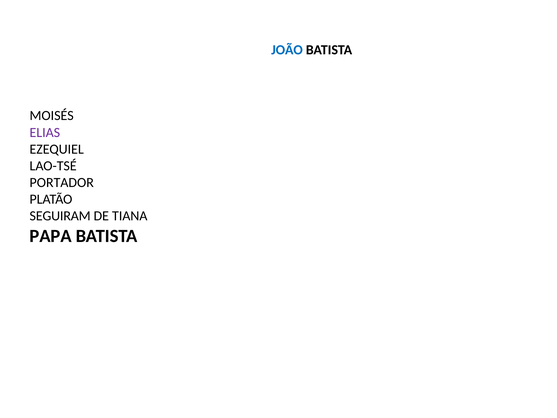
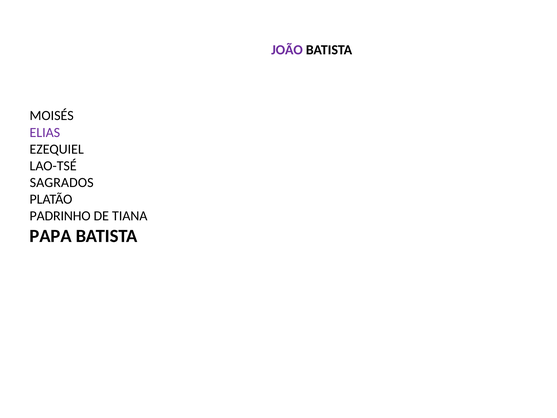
JOÃO colour: blue -> purple (287, 50)
PORTADOR: PORTADOR -> SAGRADOS (62, 182)
SEGUIRAM: SEGUIRAM -> PADRINHO (60, 216)
